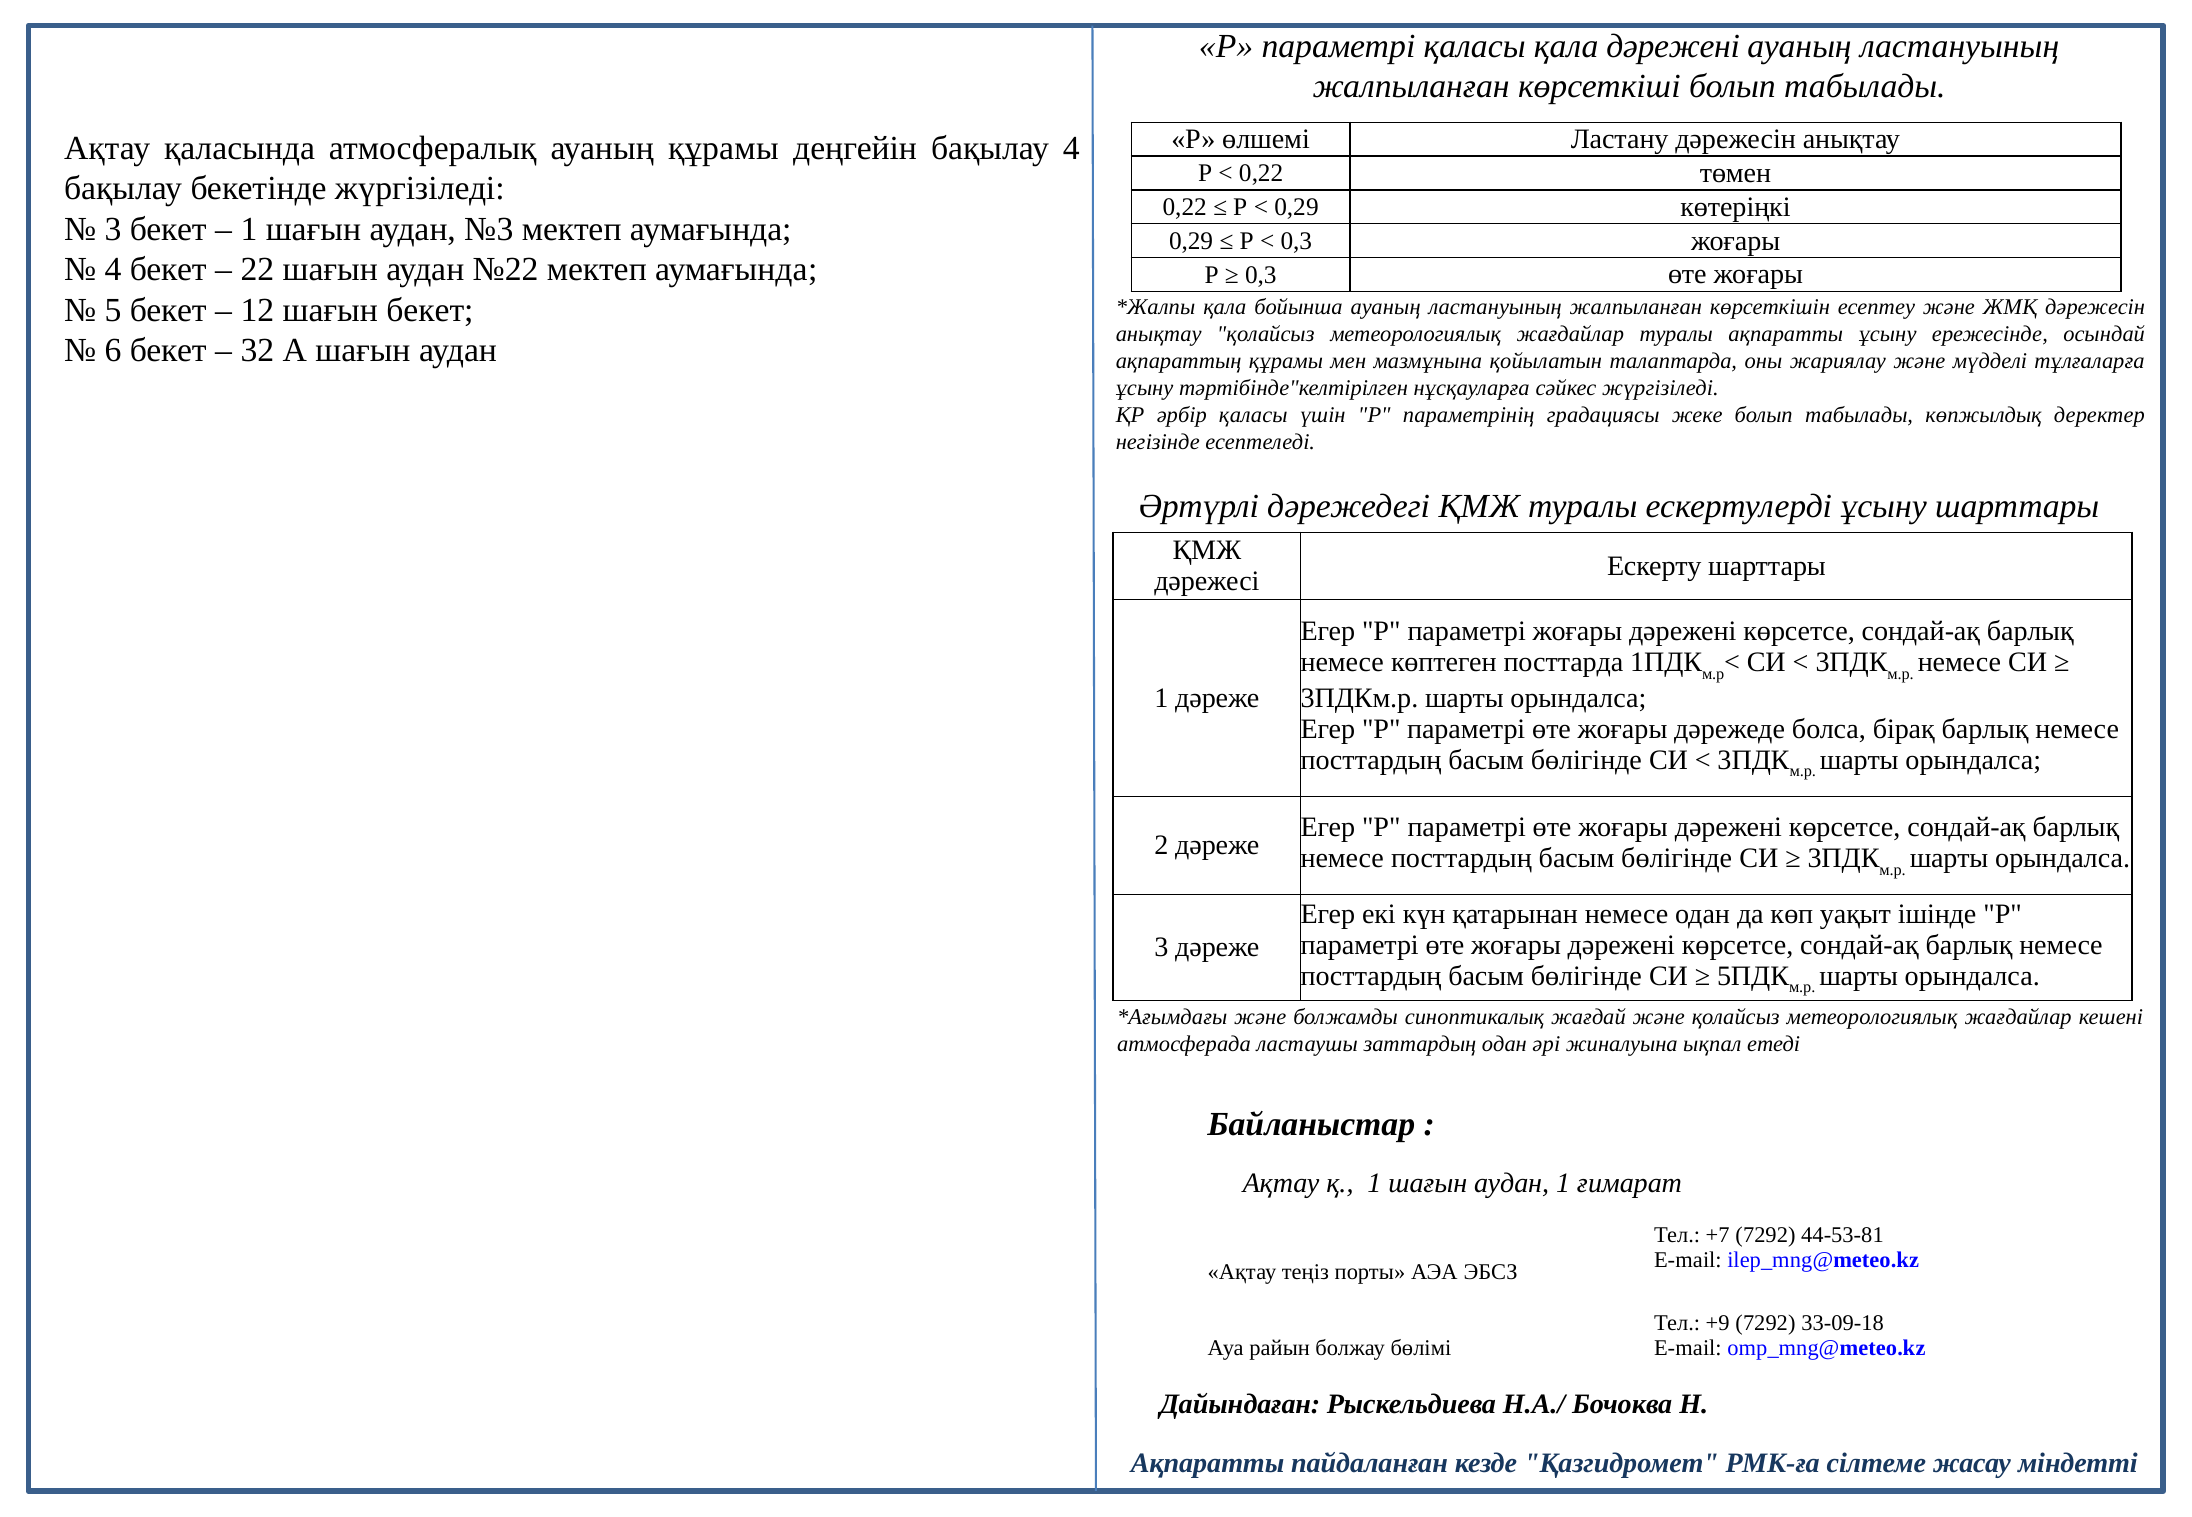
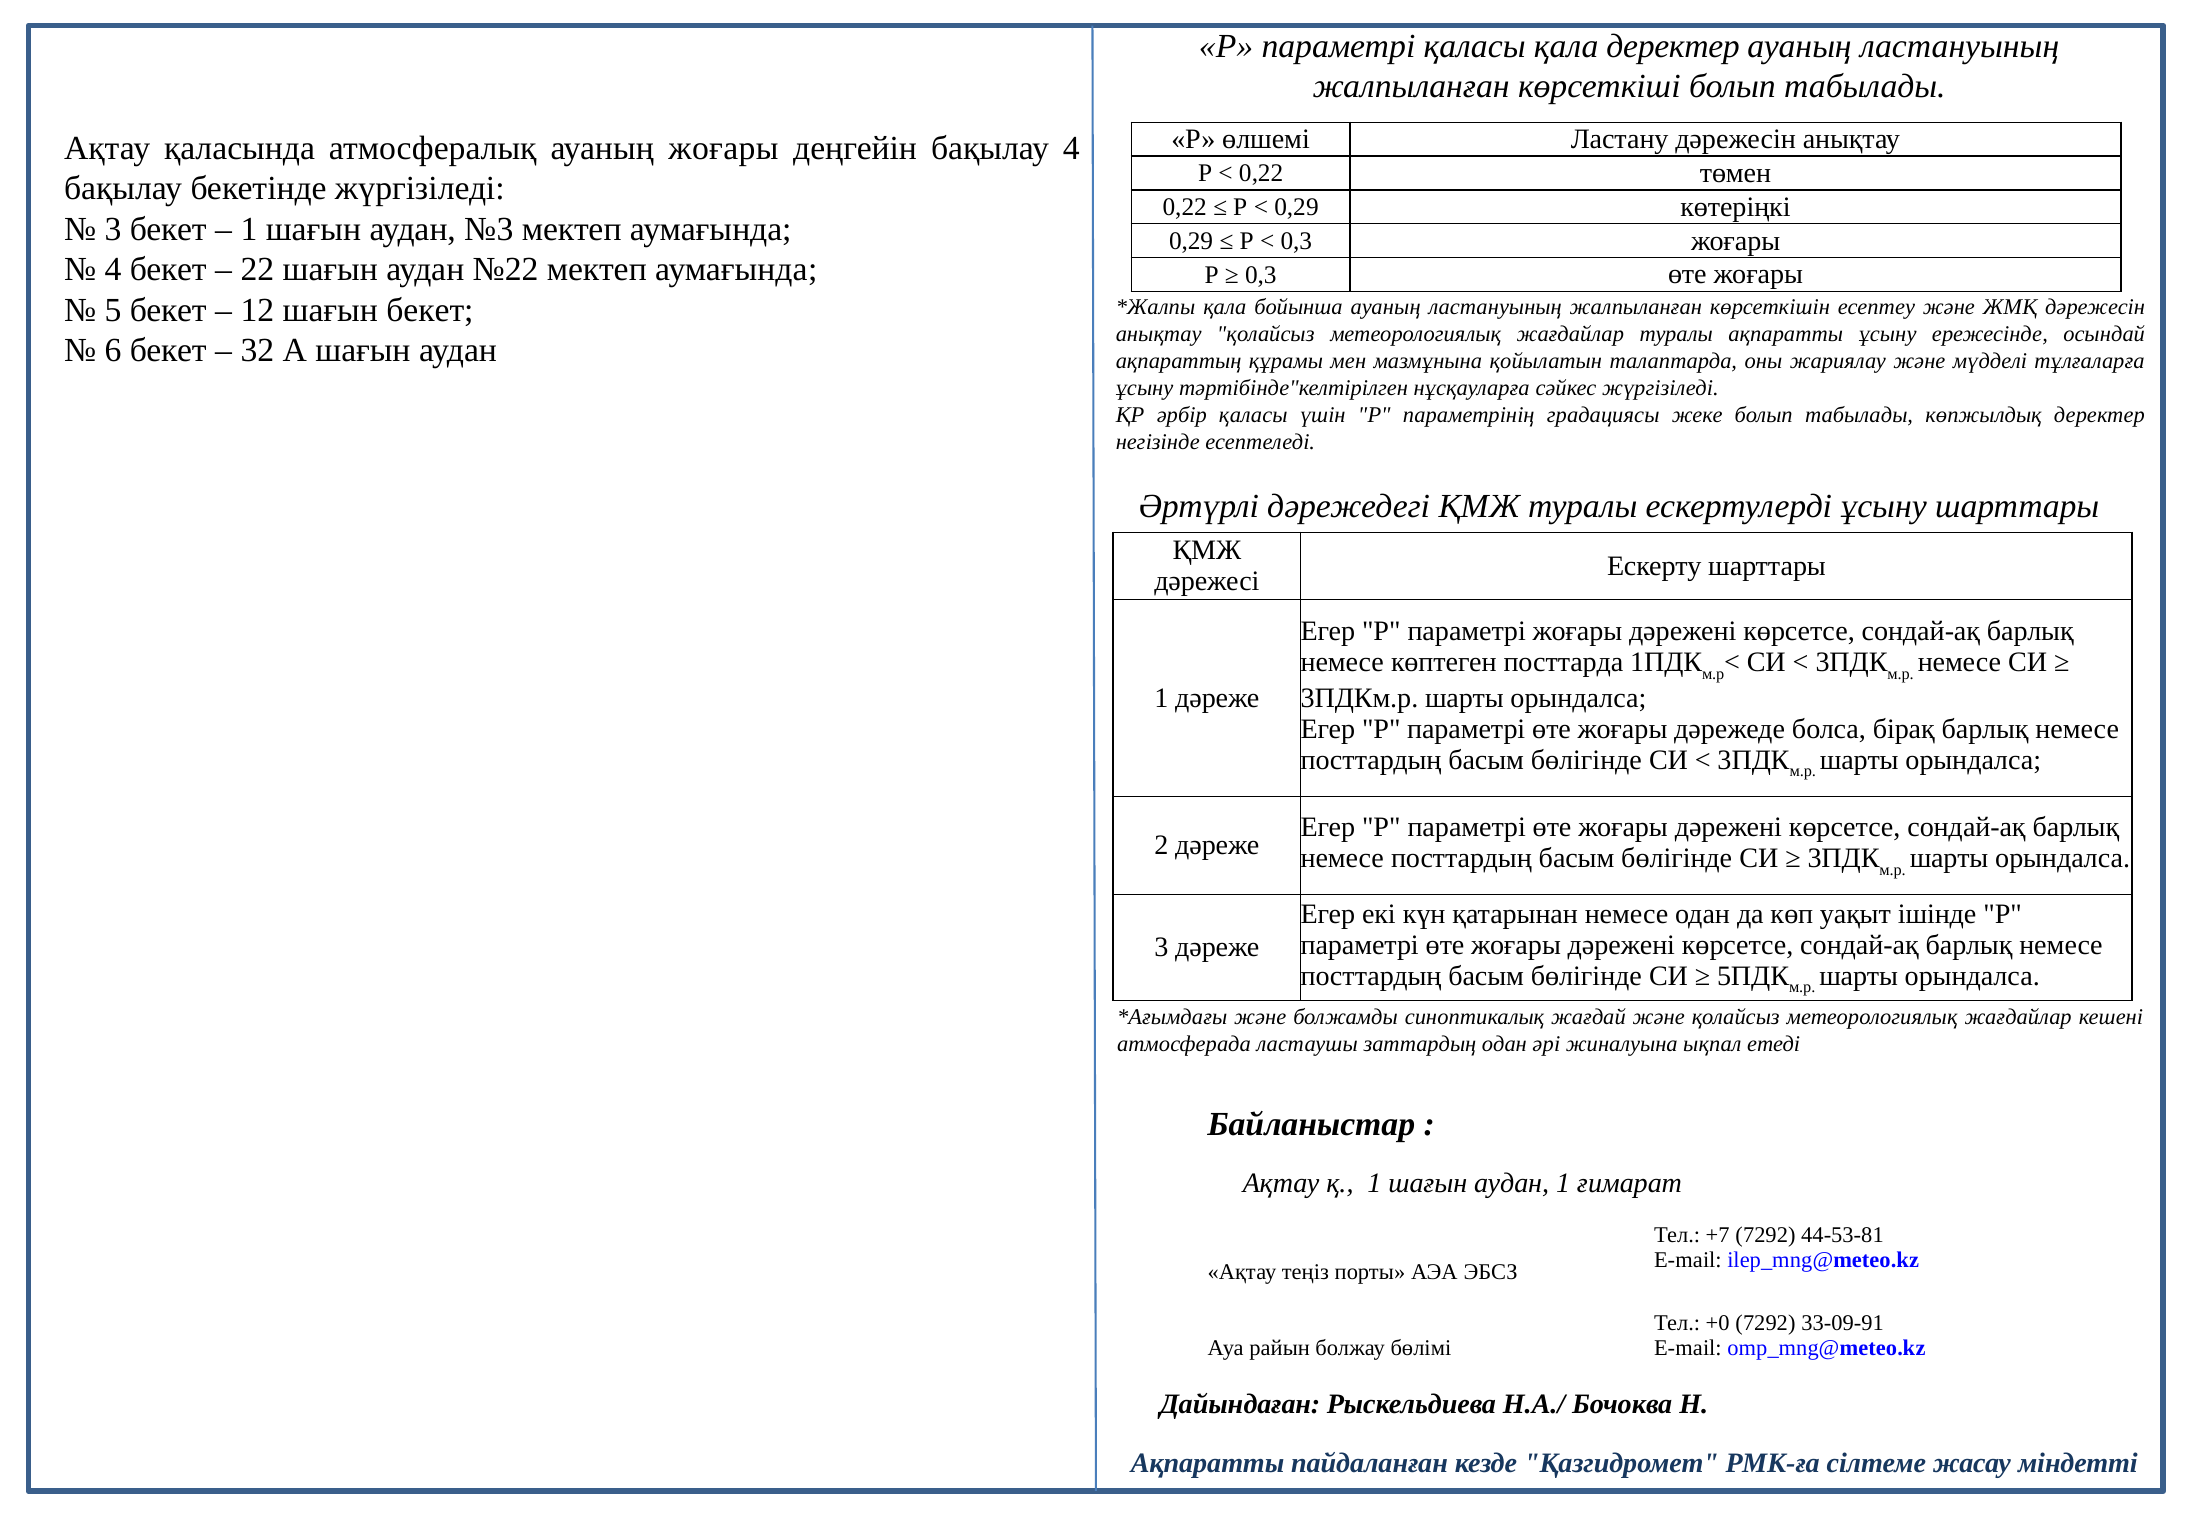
қала дәрежені: дәрежені -> деректер (1673, 46)
ауаның құрамы: құрамы -> жоғары (723, 148)
+9: +9 -> +0 (1718, 1324)
33-09-18: 33-09-18 -> 33-09-91 (1843, 1324)
